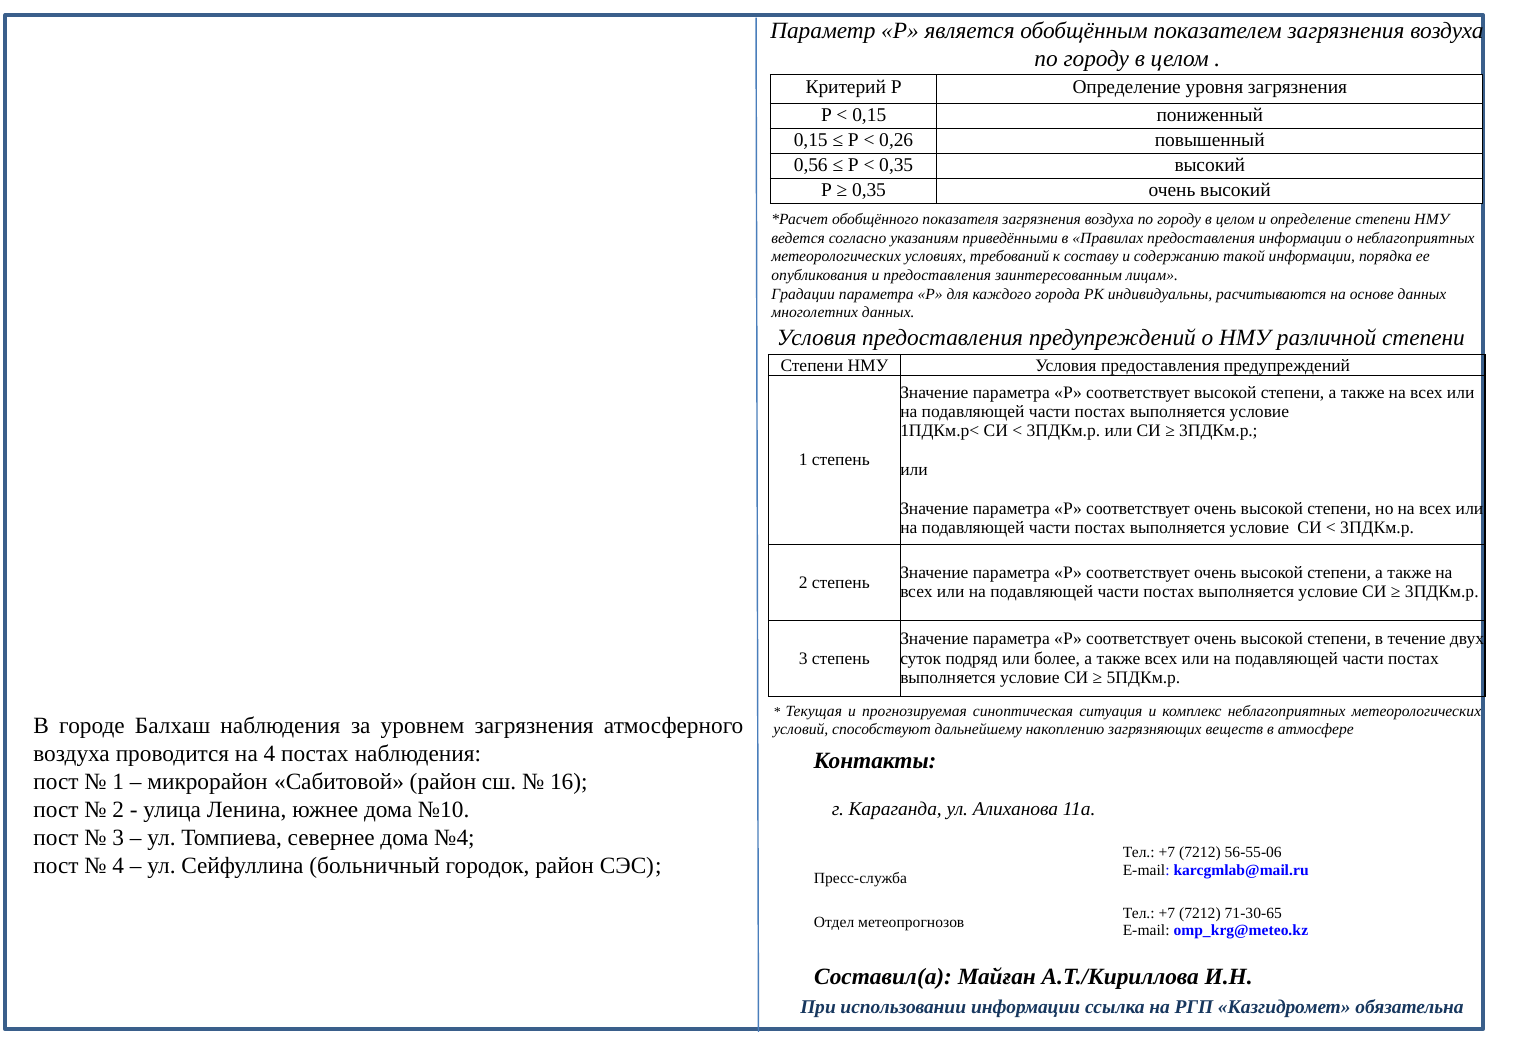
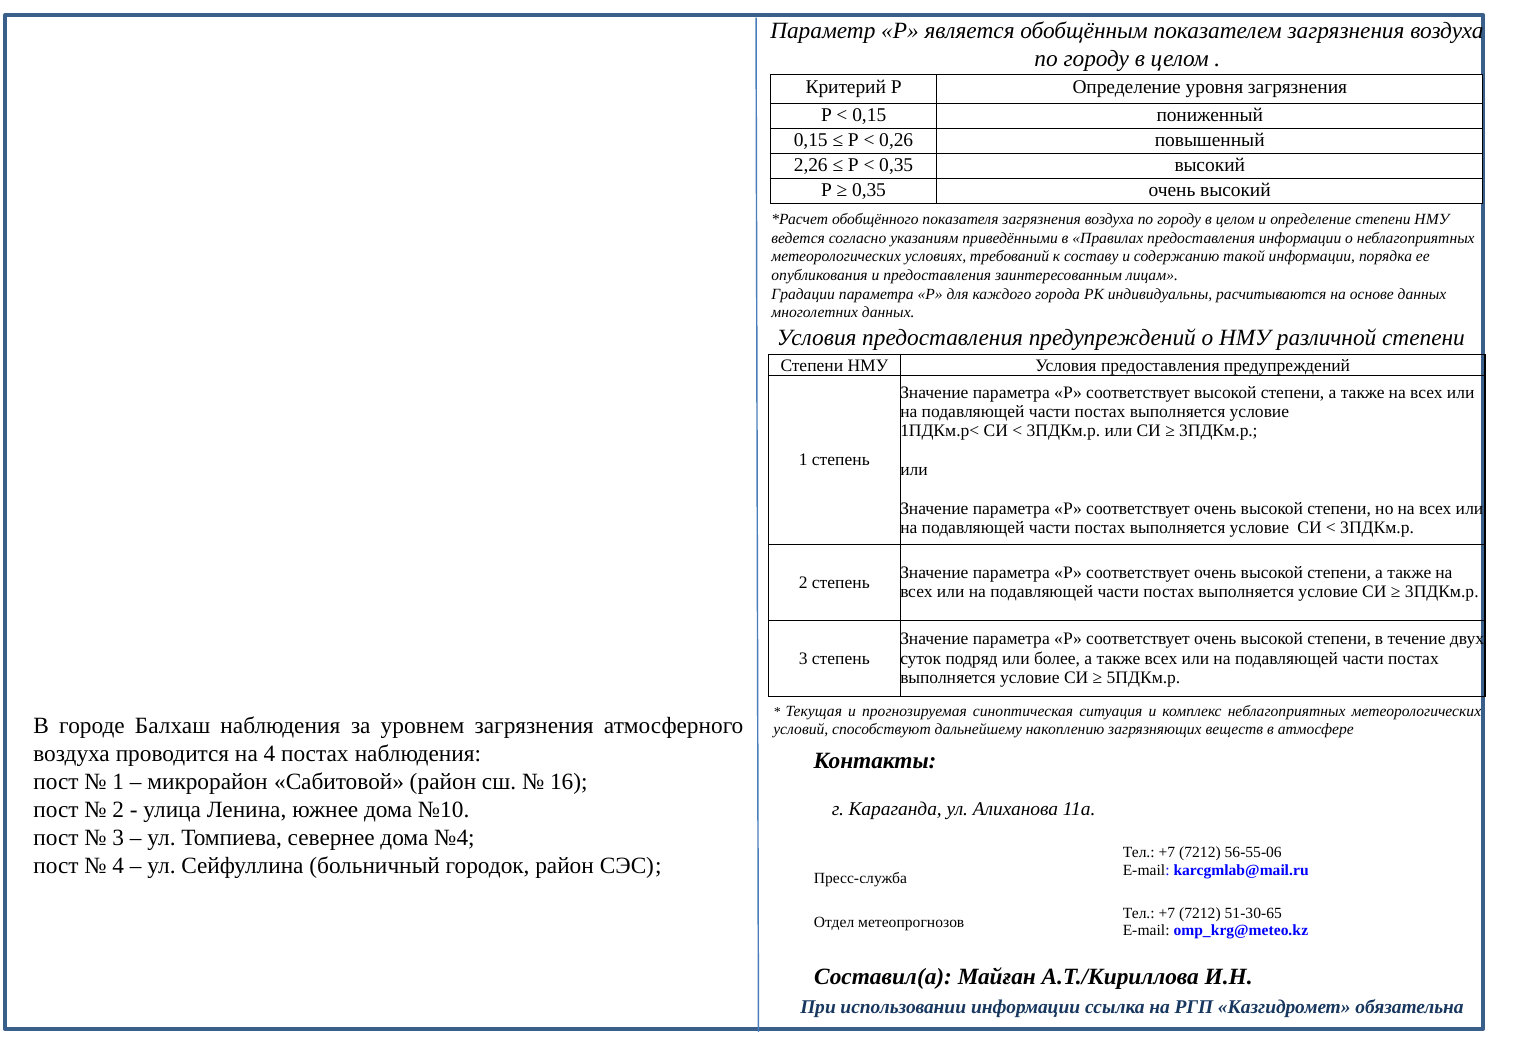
0,56: 0,56 -> 2,26 (811, 166)
71-30-65: 71-30-65 -> 51-30-65 (1253, 913)
